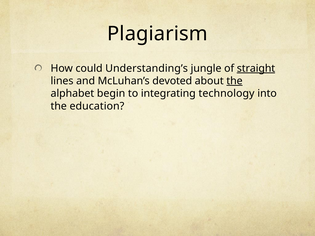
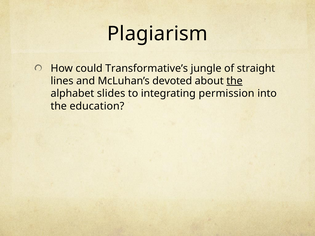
Understanding’s: Understanding’s -> Transformative’s (147, 68)
straight underline: present -> none (256, 68)
begin: begin -> slides (111, 94)
technology: technology -> permission (227, 94)
